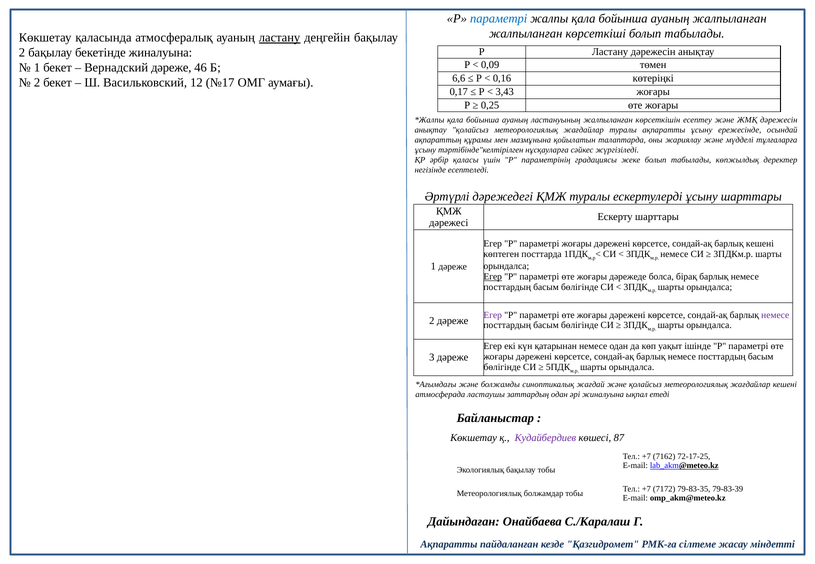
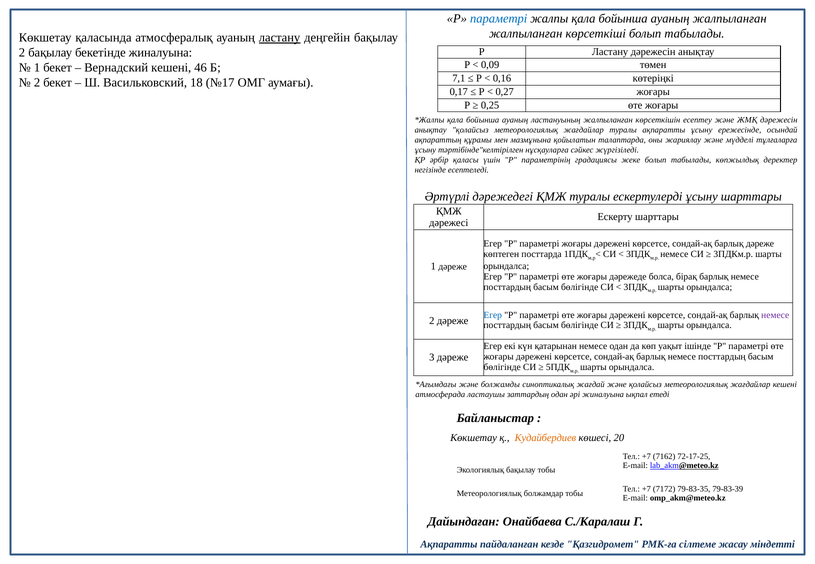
Вернадский дәреже: дәреже -> кешені (171, 68)
6,6: 6,6 -> 7,1 (459, 78)
12: 12 -> 18 (196, 83)
3,43: 3,43 -> 0,27 (505, 92)
барлық кешені: кешені -> дәреже (760, 244)
Егер underline: present -> none (493, 277)
Егер colour: purple -> blue (493, 315)
Кудайбердиев colour: purple -> orange (545, 438)
87: 87 -> 20 (619, 438)
